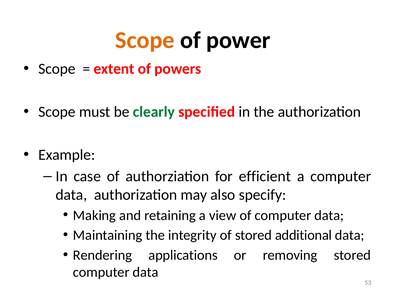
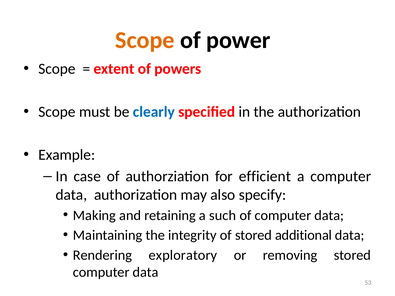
clearly colour: green -> blue (154, 112)
view: view -> such (223, 215)
applications: applications -> exploratory (183, 255)
